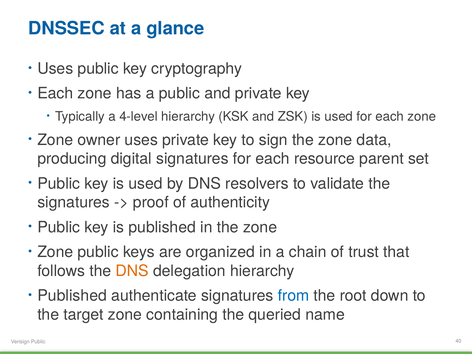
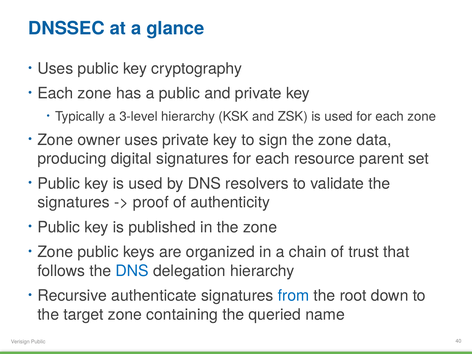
4-level: 4-level -> 3-level (139, 116)
DNS colour: orange -> blue (132, 271)
Published: Published -> Recursive (72, 296)
